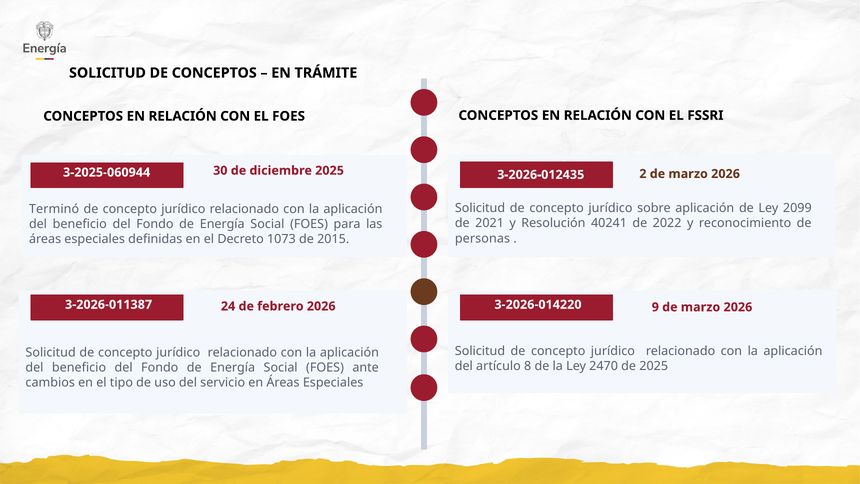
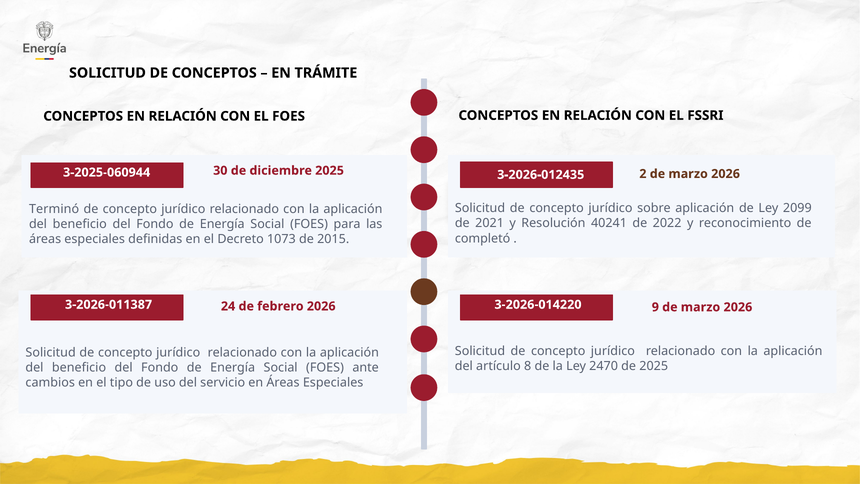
personas: personas -> completó (483, 238)
